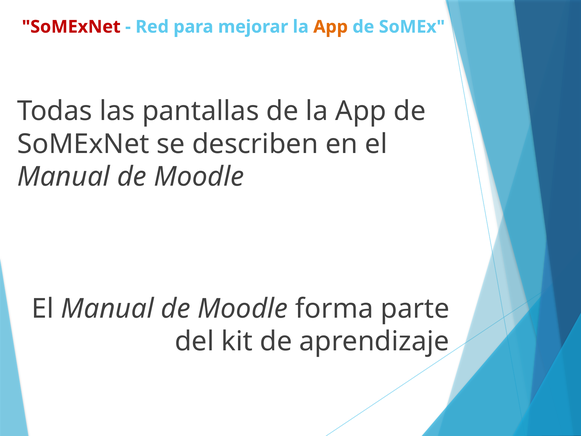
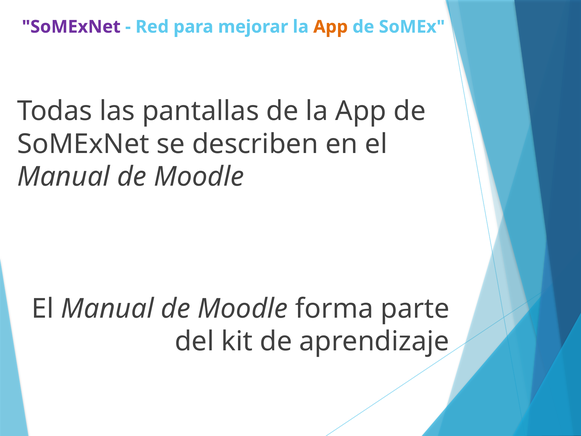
SoMExNet colour: red -> purple (71, 27)
